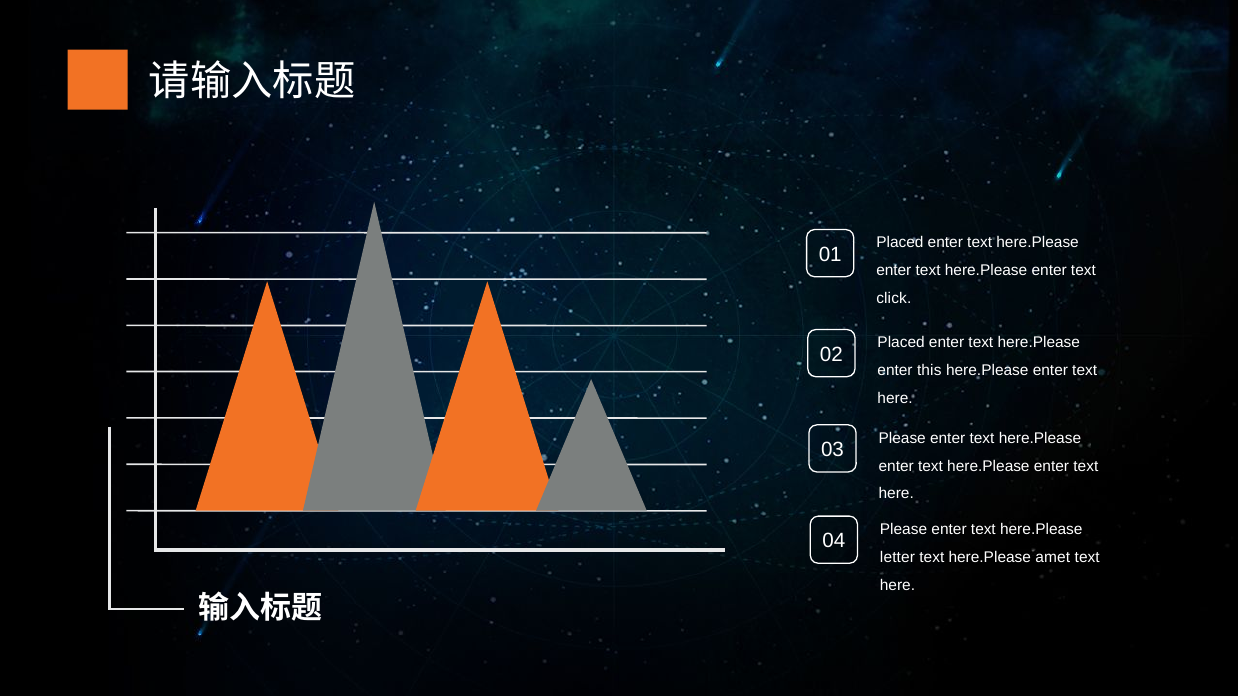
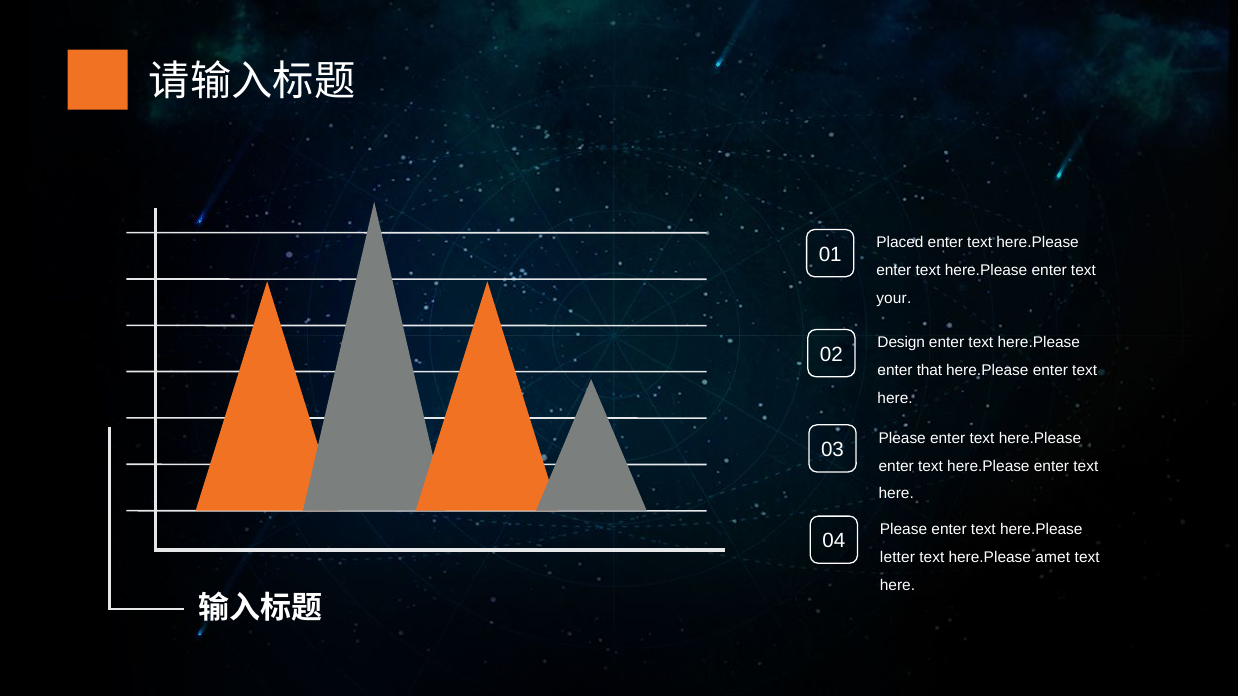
click: click -> your (894, 299)
Placed: Placed -> Design (901, 343)
this: this -> that (929, 371)
